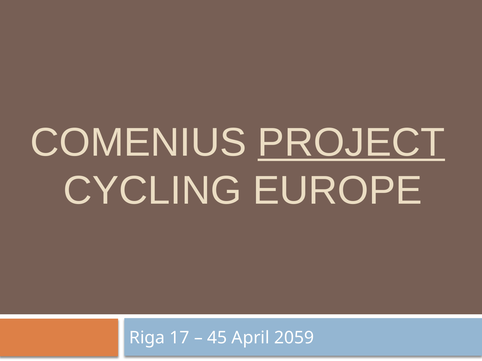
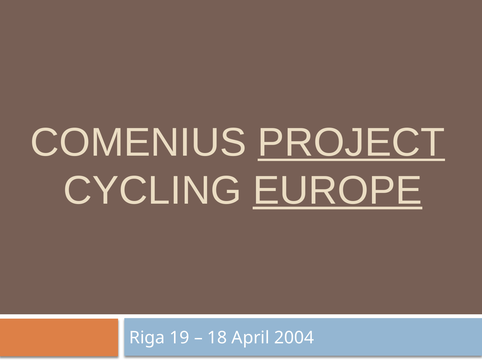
EUROPE underline: none -> present (338, 191)
17: 17 -> 19 (179, 338)
45: 45 -> 18 (217, 338)
2059: 2059 -> 2004 (294, 338)
